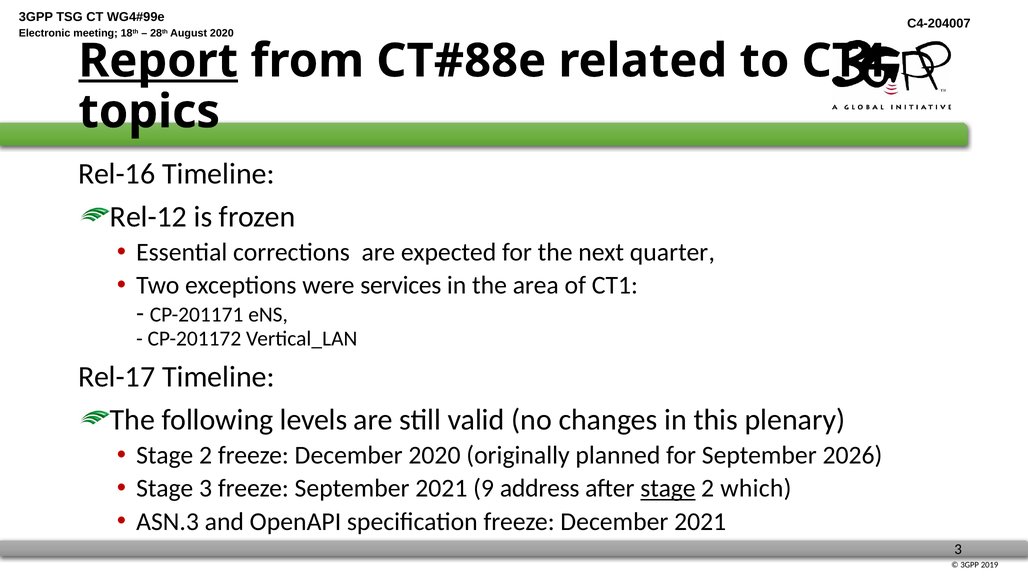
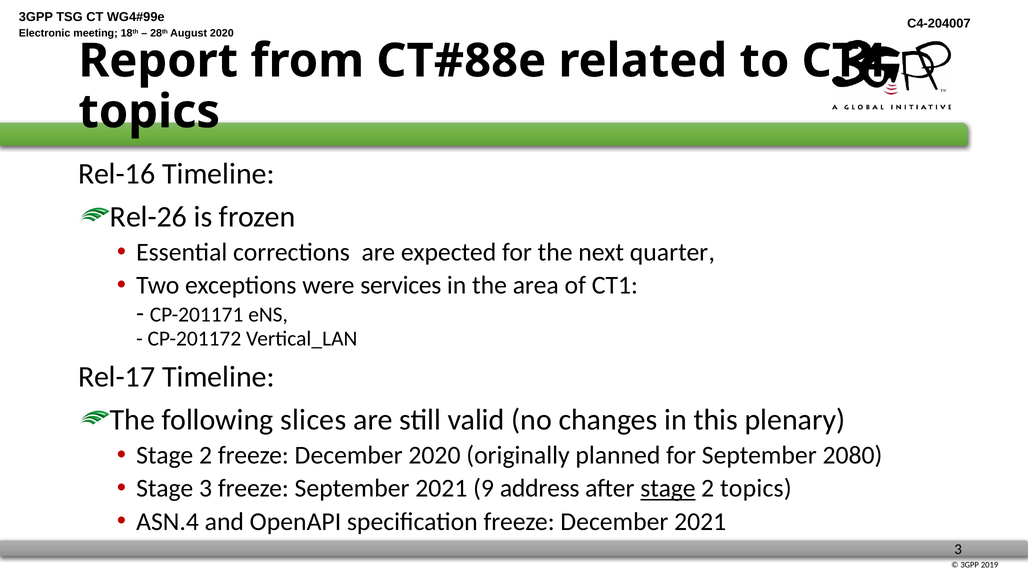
Report underline: present -> none (158, 61)
Rel-12: Rel-12 -> Rel-26 (148, 217)
levels: levels -> slices (313, 420)
2026: 2026 -> 2080 (852, 456)
2 which: which -> topics (756, 489)
ASN.3: ASN.3 -> ASN.4 (168, 522)
